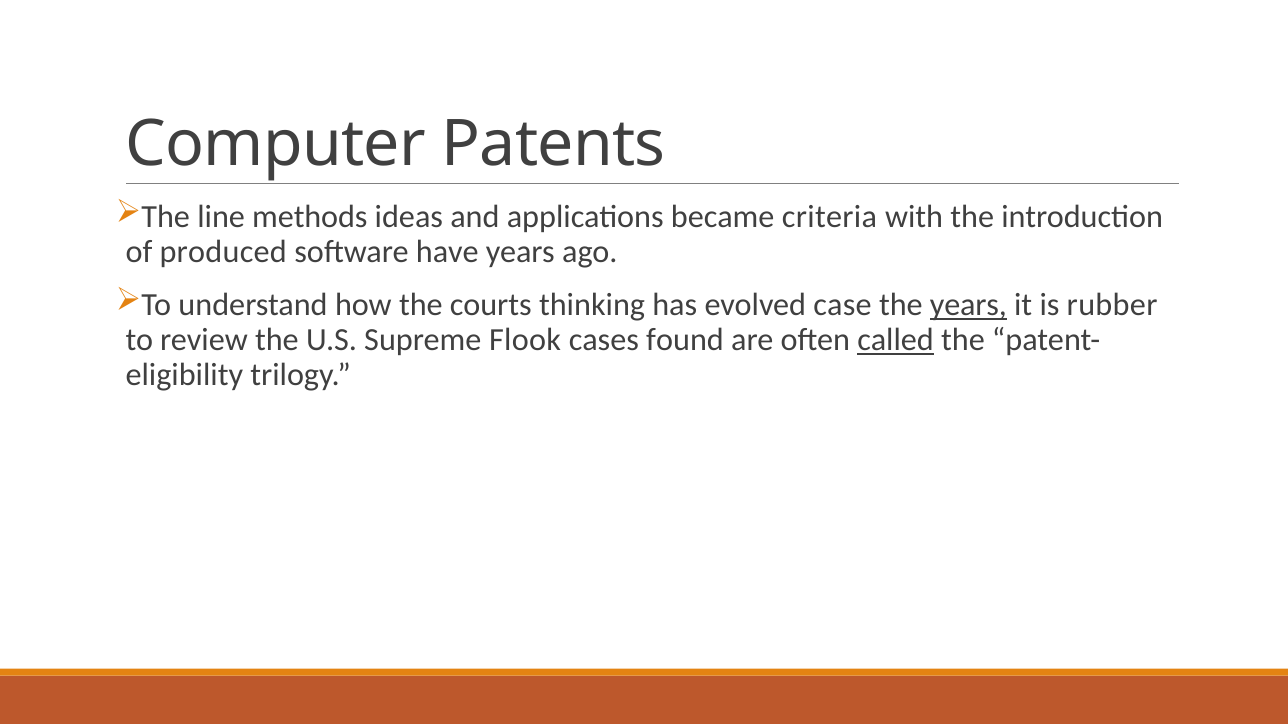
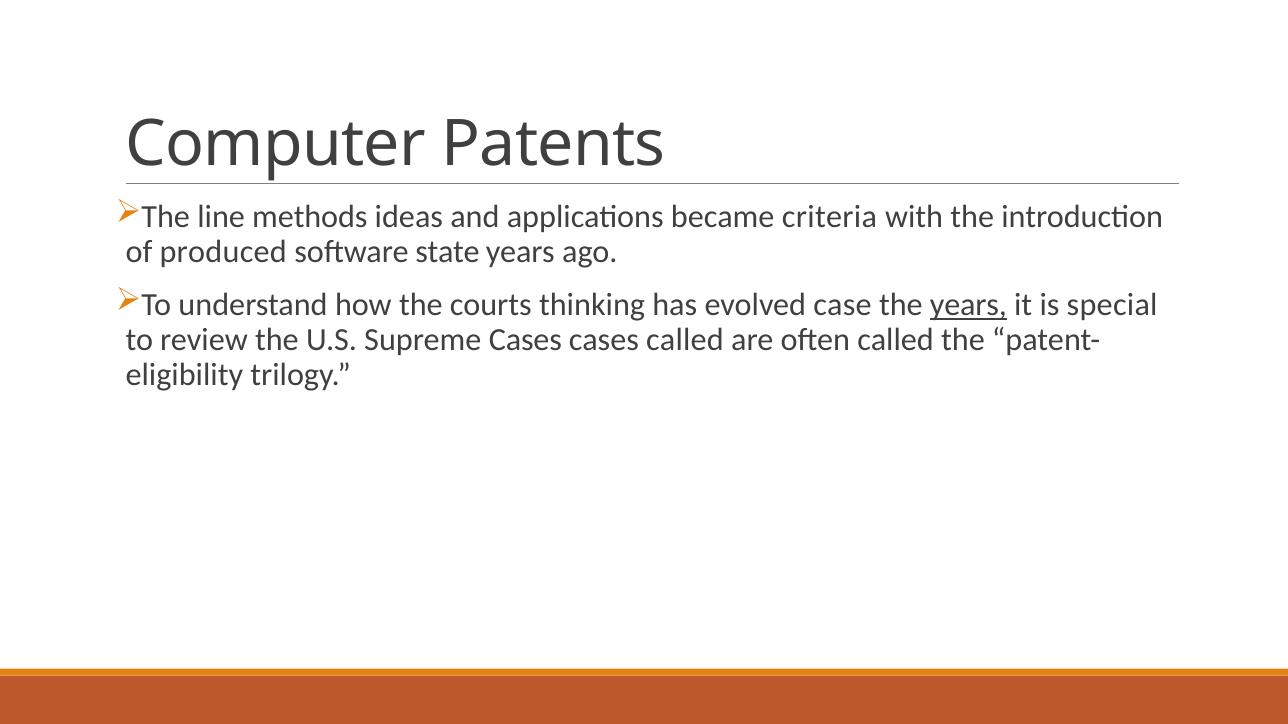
have: have -> state (447, 252)
rubber: rubber -> special (1112, 305)
Supreme Flook: Flook -> Cases (525, 340)
cases found: found -> called (685, 340)
called underline: present -> none (896, 340)
